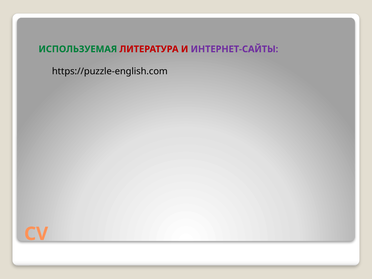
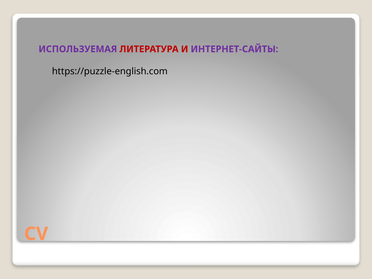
ИСПОЛЬЗУЕМАЯ colour: green -> purple (78, 49)
